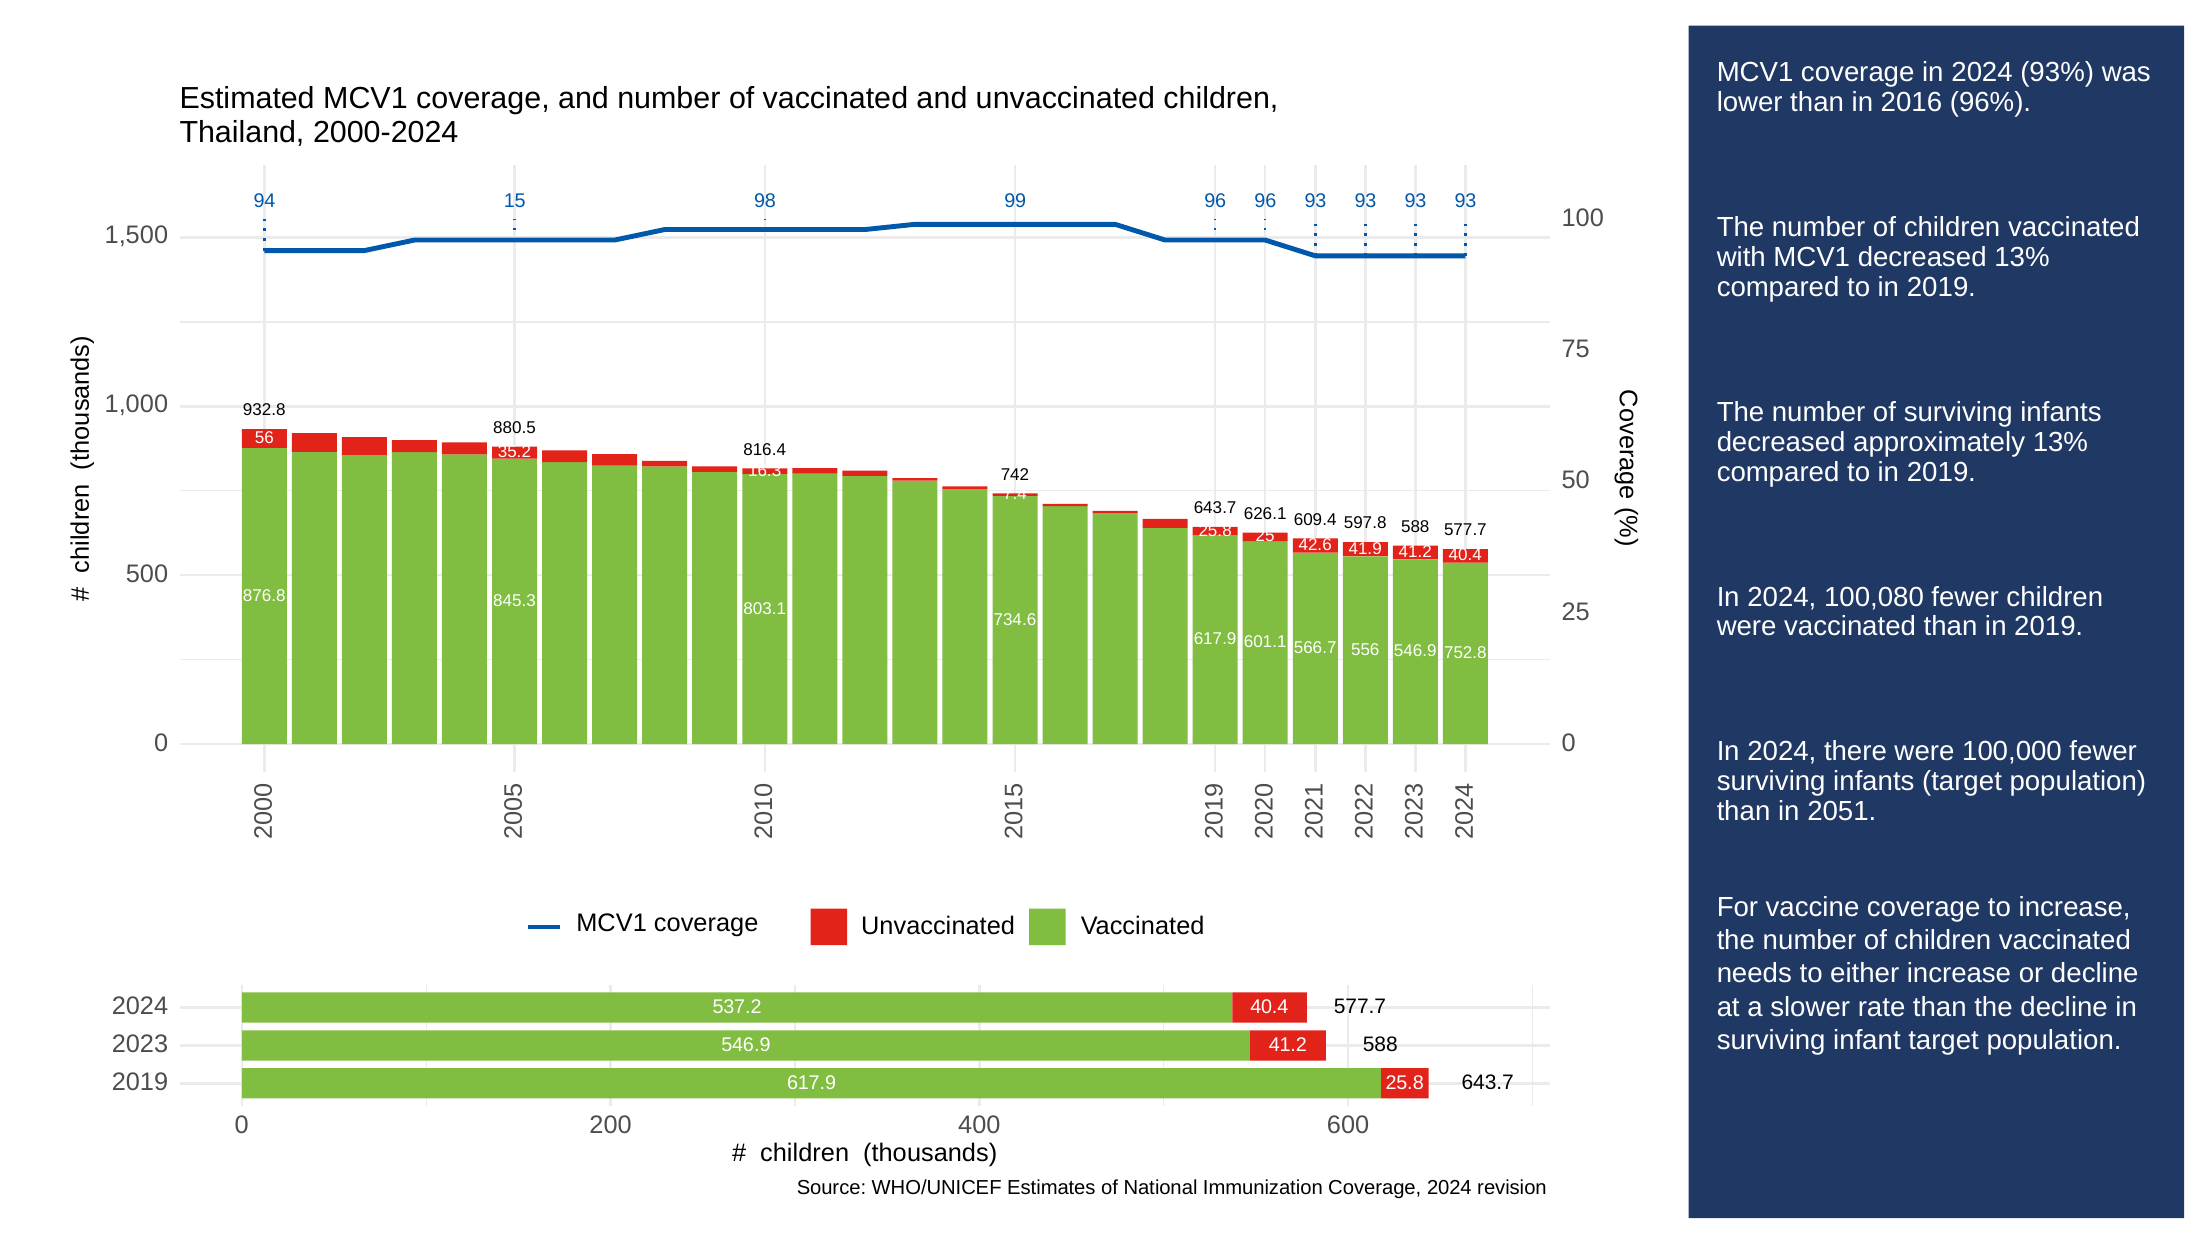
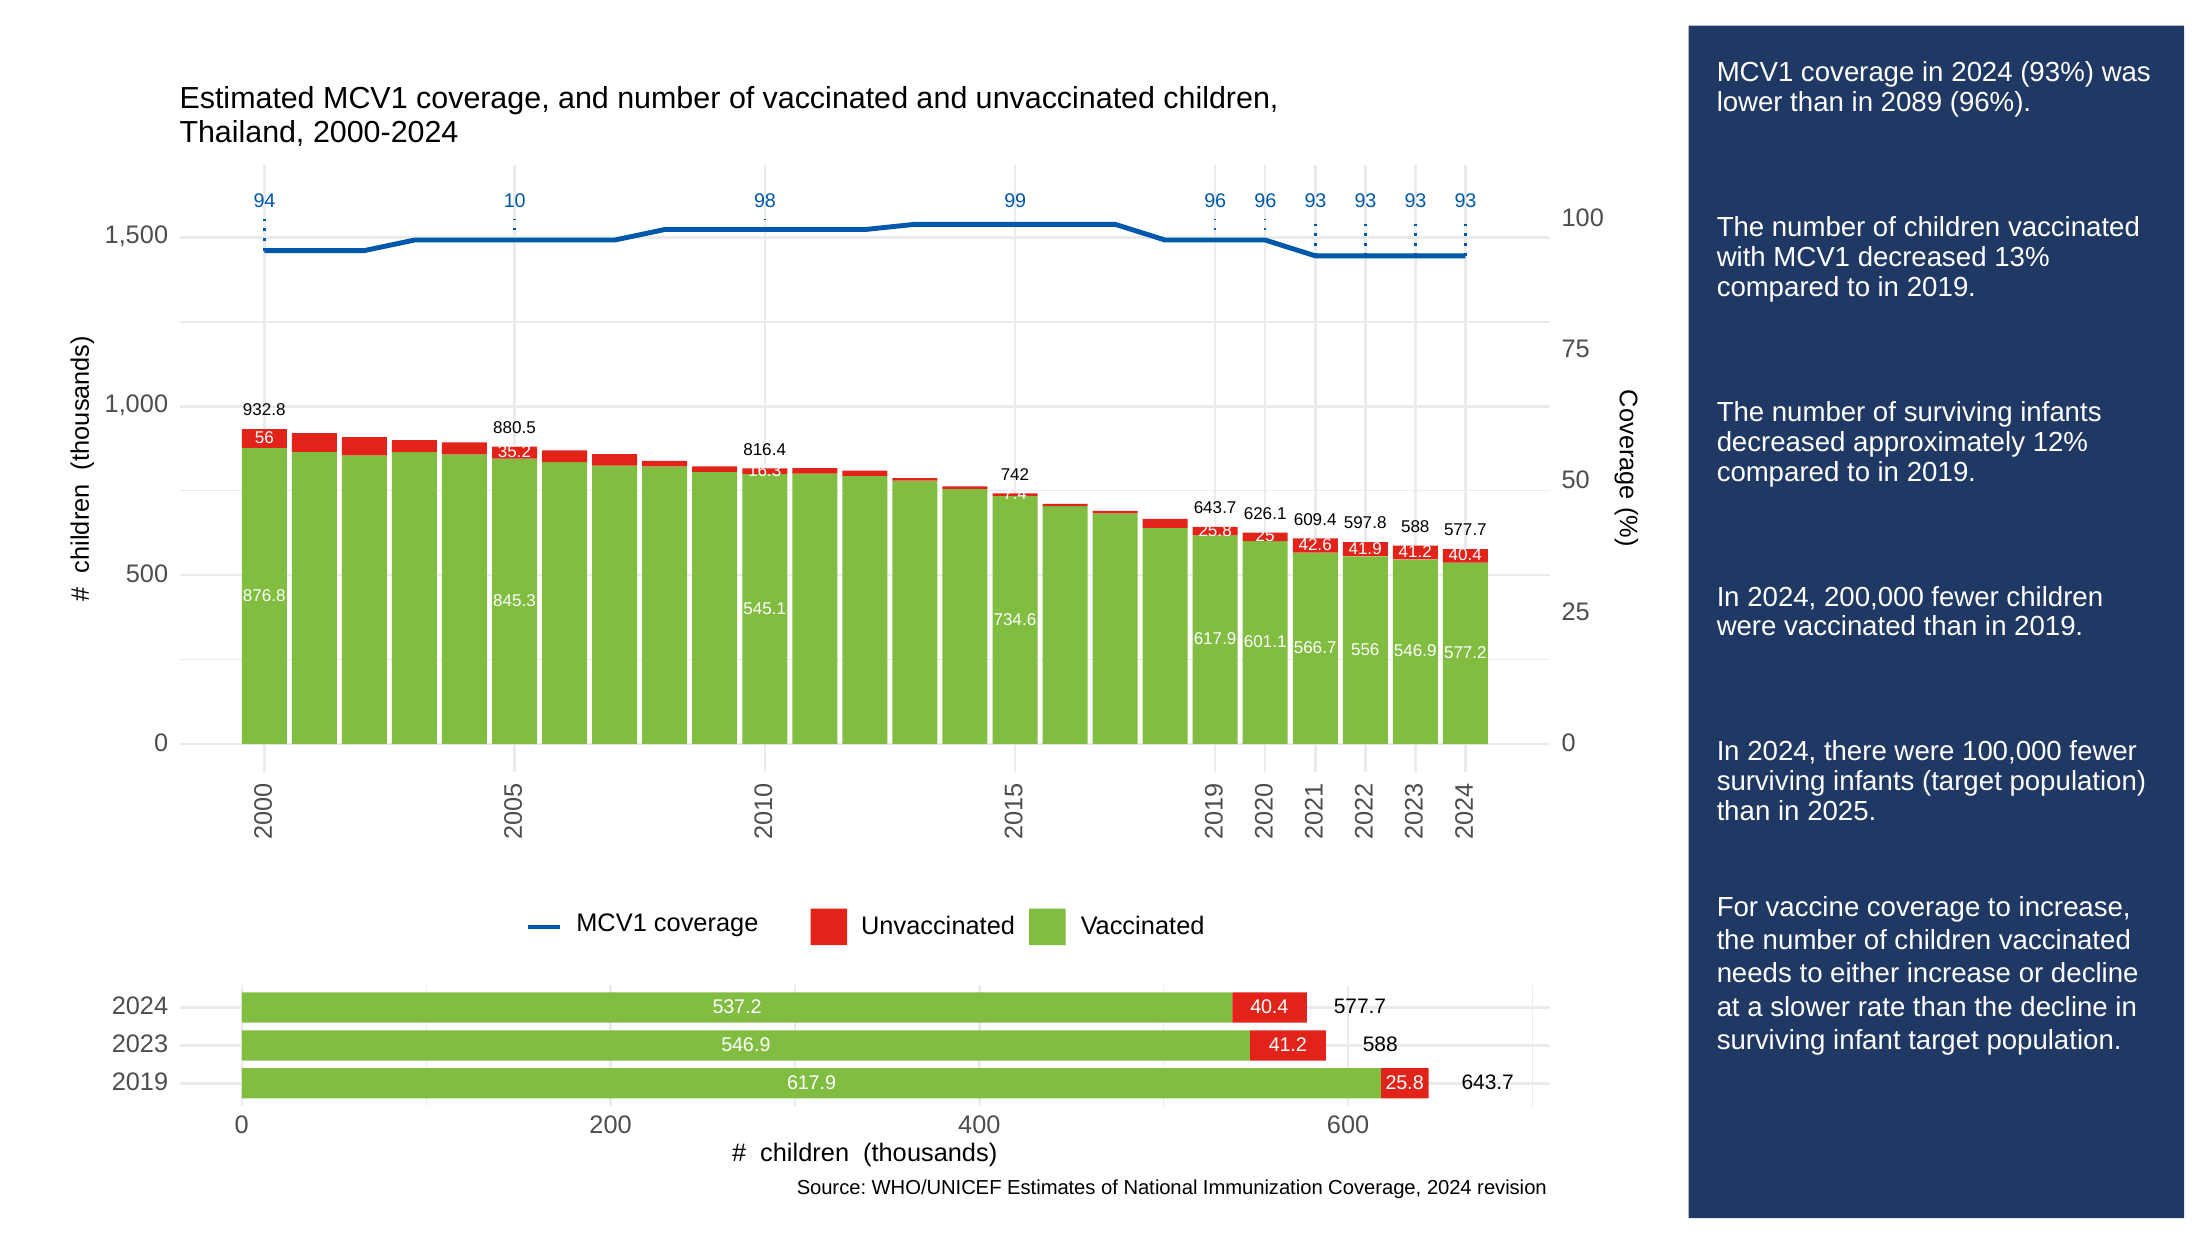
2016: 2016 -> 2089 (1911, 103)
15: 15 -> 10 (515, 201)
approximately 13%: 13% -> 12% (2060, 442)
100,080: 100,080 -> 200,000 (1874, 597)
803.1: 803.1 -> 545.1 (765, 609)
752.8: 752.8 -> 577.2 (1465, 653)
2051: 2051 -> 2025 (1842, 812)
